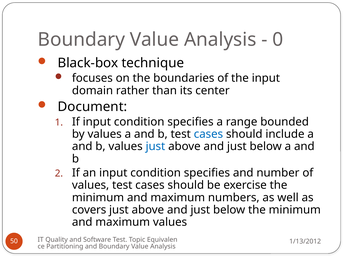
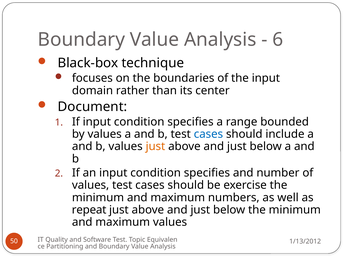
0: 0 -> 6 (278, 40)
just colour: blue -> orange (155, 147)
covers: covers -> repeat (89, 210)
